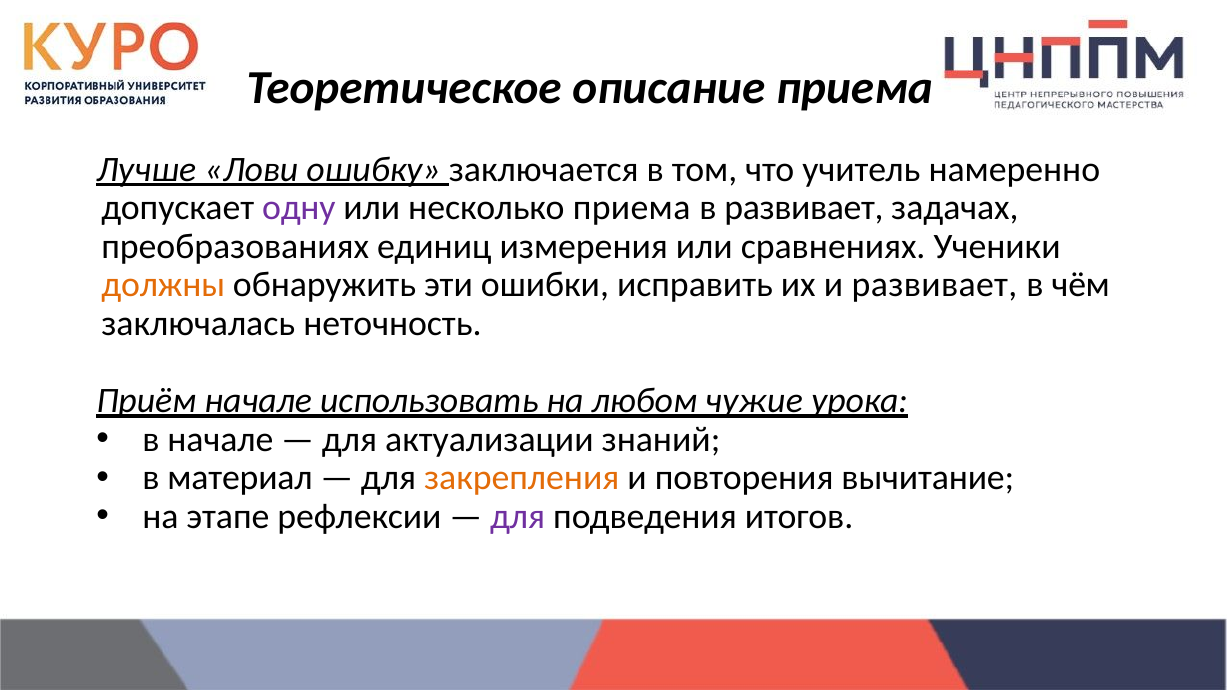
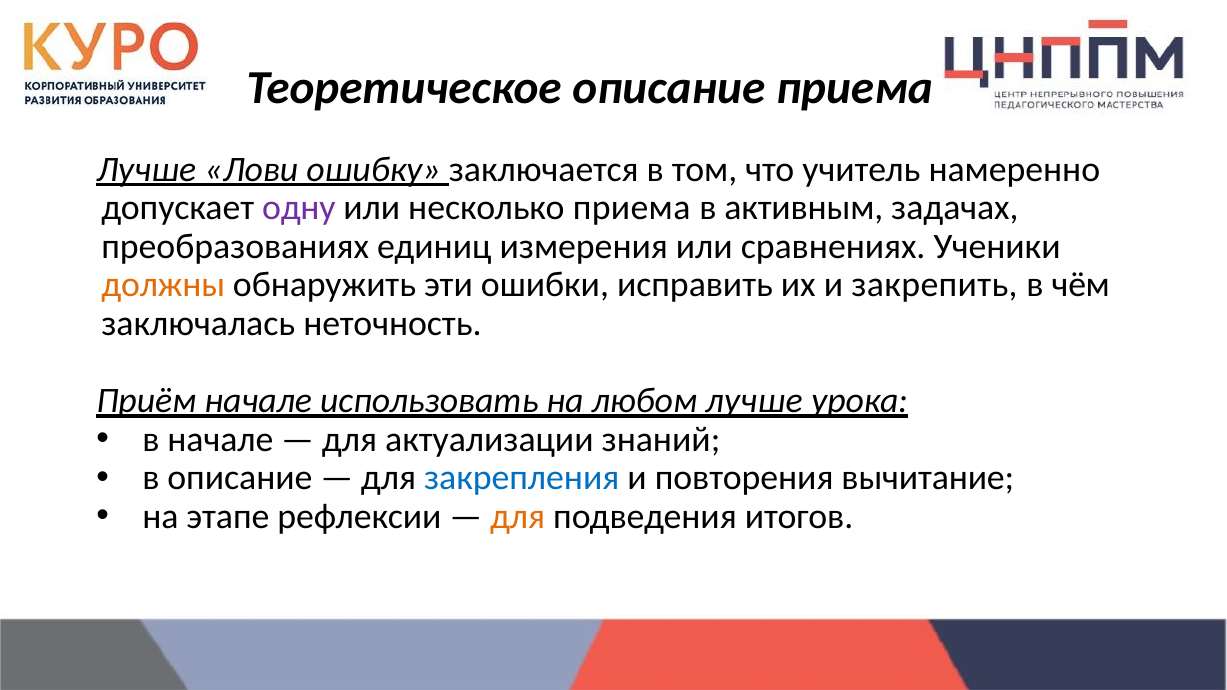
в развивает: развивает -> активным (804, 208)
и развивает: развивает -> закрепить (935, 285)
любом чужие: чужие -> лучше (754, 401)
в материал: материал -> описание (240, 478)
закрепления colour: orange -> blue (522, 478)
для colour: purple -> orange (518, 517)
